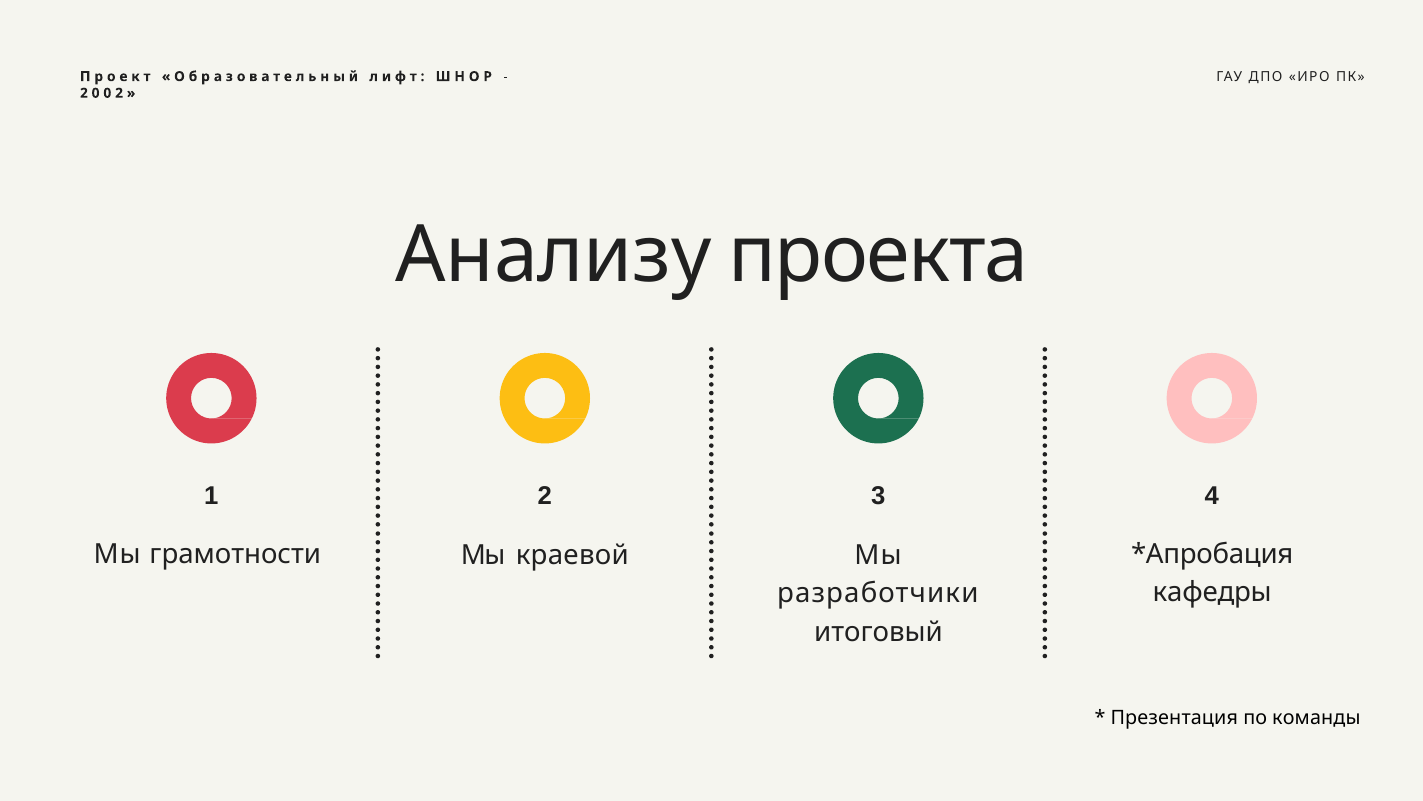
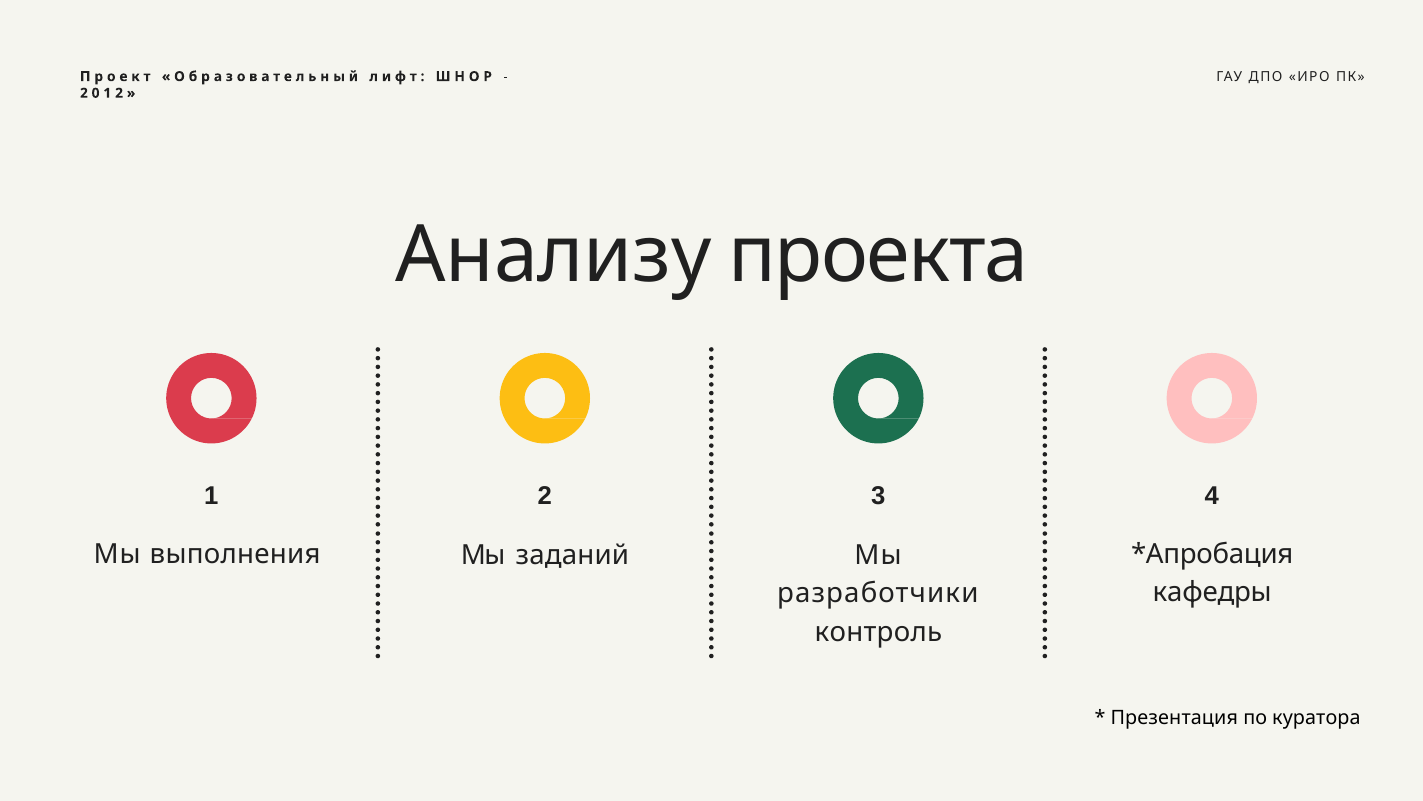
0: 0 -> 1 (107, 93)
грамотности: грамотности -> выполнения (235, 554)
краевой: краевой -> заданий (572, 555)
итоговый: итоговый -> контроль (878, 632)
команды: команды -> куратора (1316, 718)
